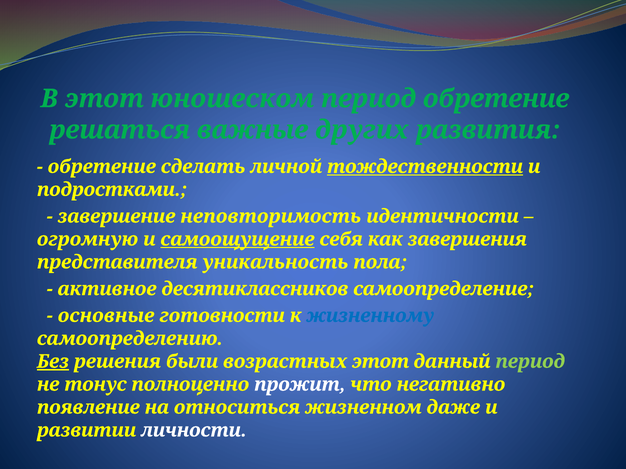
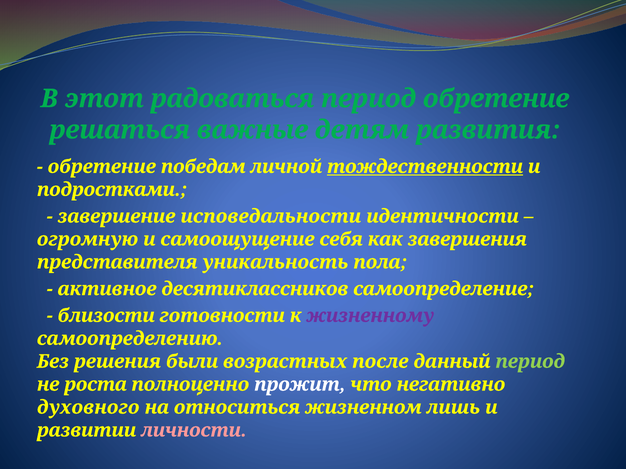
юношеском: юношеском -> радоваться (232, 99)
других: других -> детям (362, 130)
сделать: сделать -> победам (203, 167)
неповторимость: неповторимость -> исповедальности (271, 217)
самоощущение underline: present -> none (238, 240)
основные: основные -> близости (106, 316)
жизненному colour: blue -> purple (370, 316)
Без underline: present -> none (53, 362)
возрастных этот: этот -> после (380, 362)
тонус: тонус -> роста (96, 385)
появление: появление -> духовного (88, 408)
даже: даже -> лишь (453, 408)
личности colour: white -> pink (194, 431)
